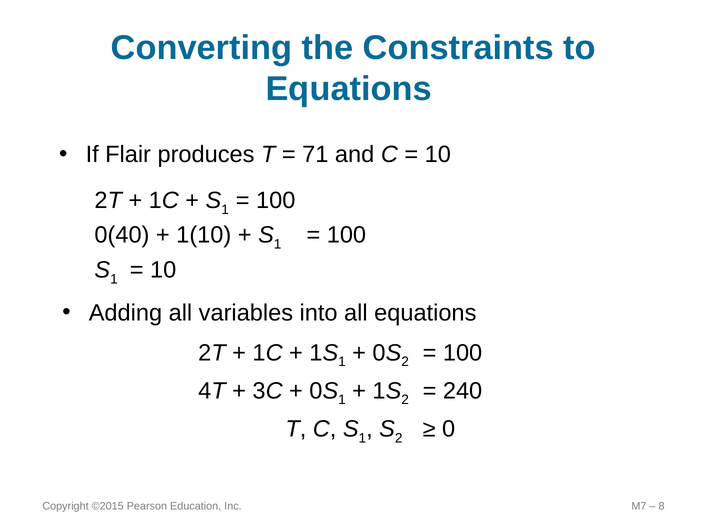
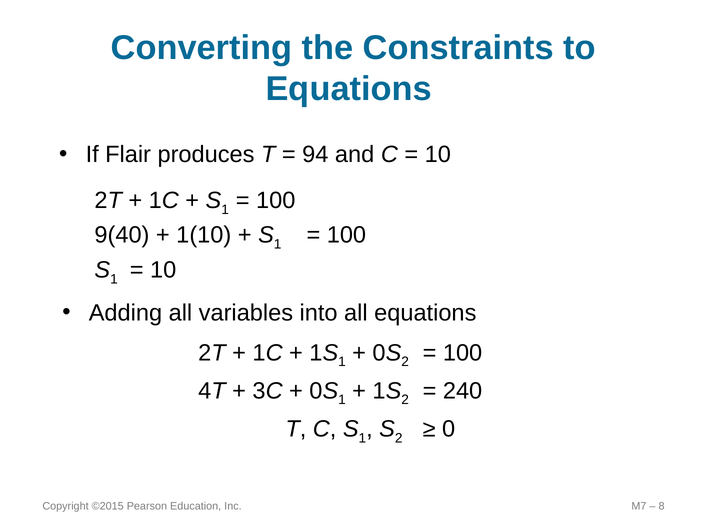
71: 71 -> 94 (315, 155)
0(40: 0(40 -> 9(40 (122, 235)
